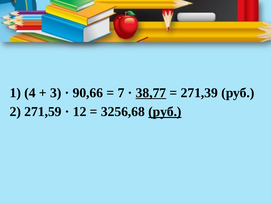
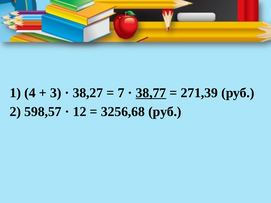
90,66: 90,66 -> 38,27 (88, 93)
271,59: 271,59 -> 598,57 (43, 112)
руб underline: present -> none (165, 112)
